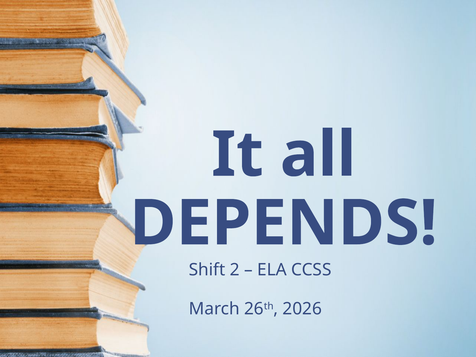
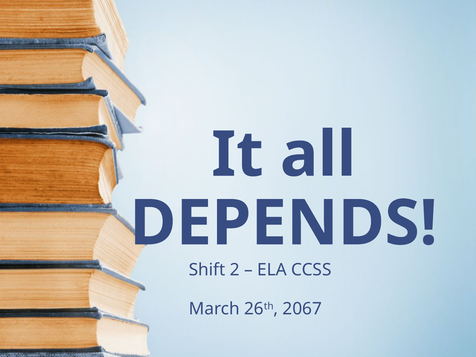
2026: 2026 -> 2067 (302, 309)
